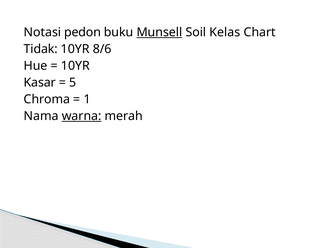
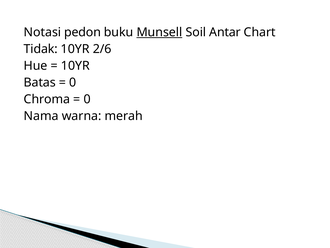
Kelas: Kelas -> Antar (225, 32)
8/6: 8/6 -> 2/6 (102, 49)
Kasar: Kasar -> Batas (40, 82)
5: 5 -> 0 (73, 82)
1: 1 -> 0 (87, 99)
warna underline: present -> none (82, 116)
